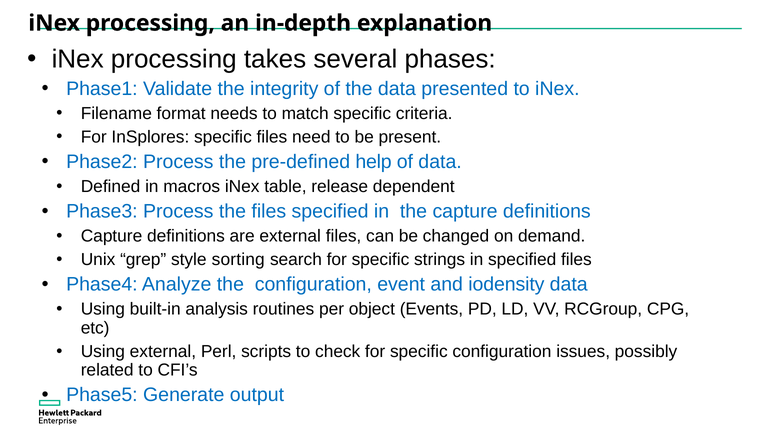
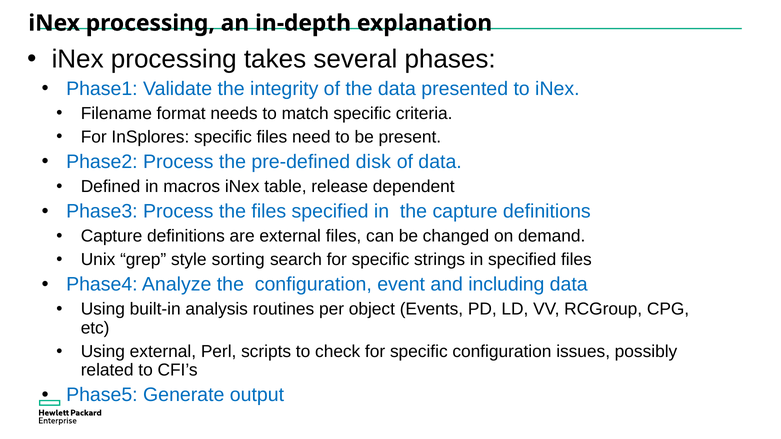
help: help -> disk (373, 162)
iodensity: iodensity -> including (506, 285)
